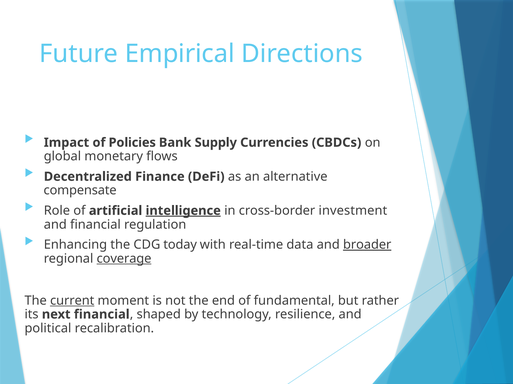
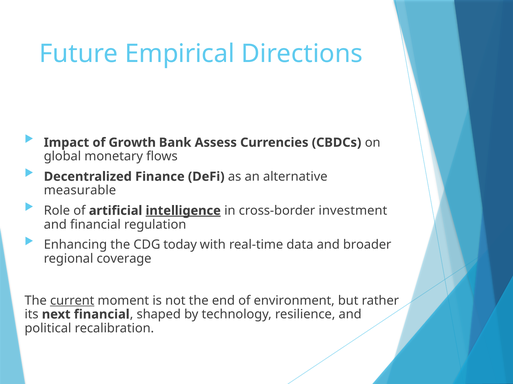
Policies: Policies -> Growth (132, 143)
Supply: Supply -> Assess (216, 143)
compensate: compensate -> measurable (80, 191)
broader underline: present -> none (367, 245)
coverage underline: present -> none (124, 259)
fundamental: fundamental -> environment (294, 301)
